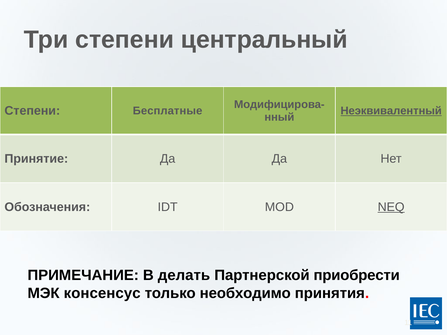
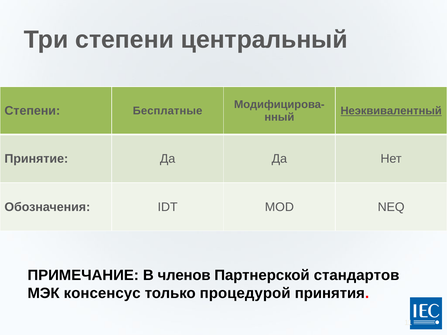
NEQ underline: present -> none (391, 207)
делать: делать -> членов (184, 275)
приобрести: приобрести -> стандартов (357, 275)
необходимо: необходимо -> процедурой (245, 293)
